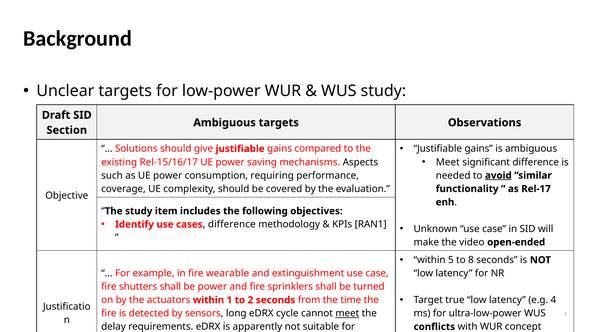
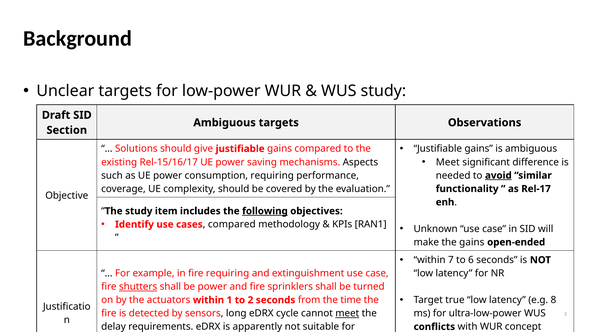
following underline: none -> present (265, 211)
cases difference: difference -> compared (232, 224)
the video: video -> gains (472, 242)
5: 5 -> 7 (451, 260)
8: 8 -> 6 (471, 260)
fire wearable: wearable -> requiring (228, 273)
shutters underline: none -> present (138, 287)
4: 4 -> 8 (553, 300)
